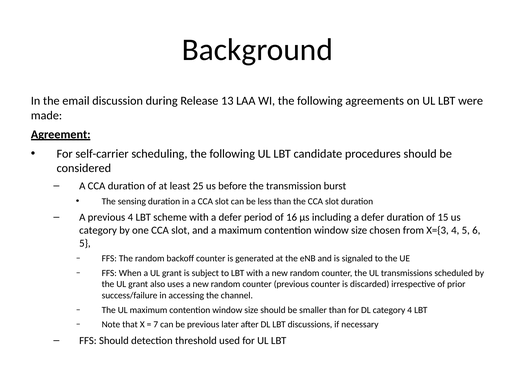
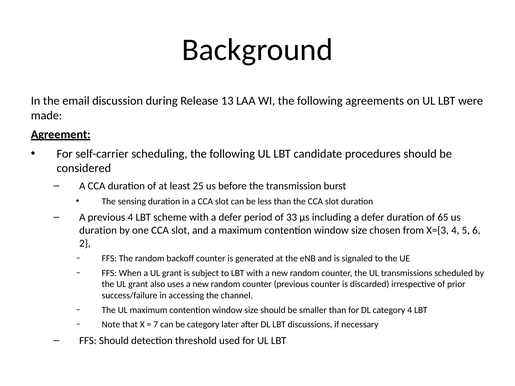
16: 16 -> 33 (292, 218)
15: 15 -> 65 (443, 218)
category: category -> duration (98, 230)
5: 5 -> 2 (85, 243)
be previous: previous -> category (203, 325)
